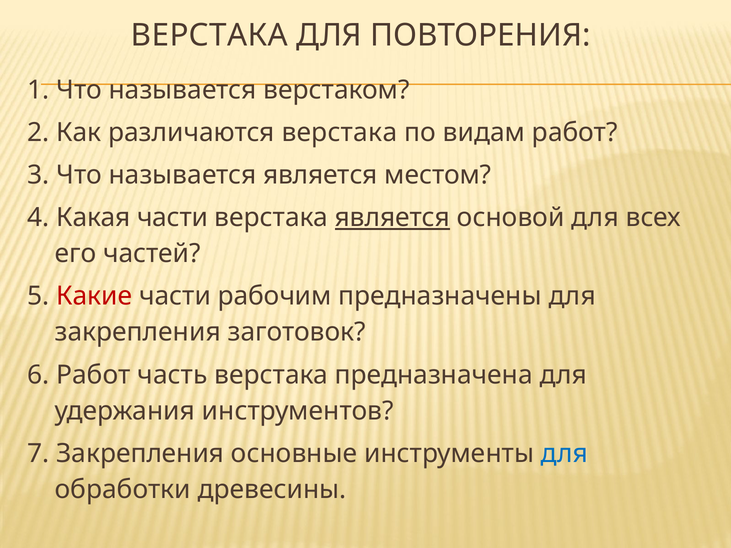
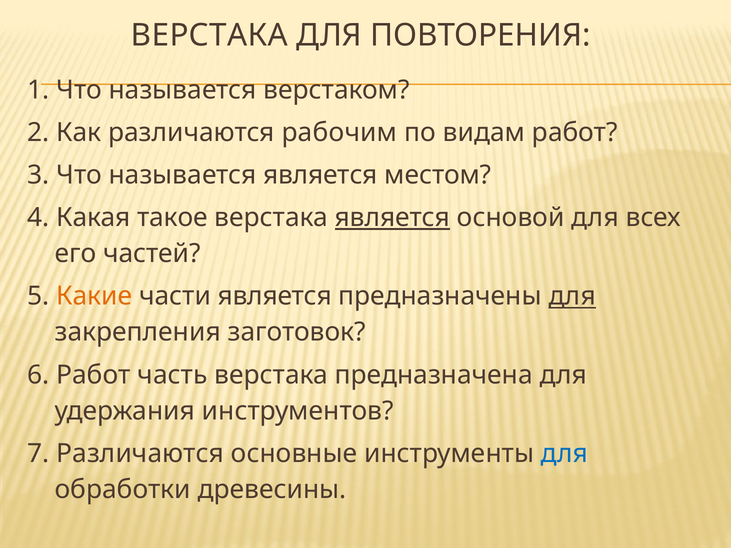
различаются верстака: верстака -> рабочим (339, 133)
Какая части: части -> такое (173, 218)
Какие colour: red -> orange (94, 296)
части рабочим: рабочим -> является (275, 296)
для underline: none -> present (572, 296)
7 Закрепления: Закрепления -> Различаются (140, 454)
